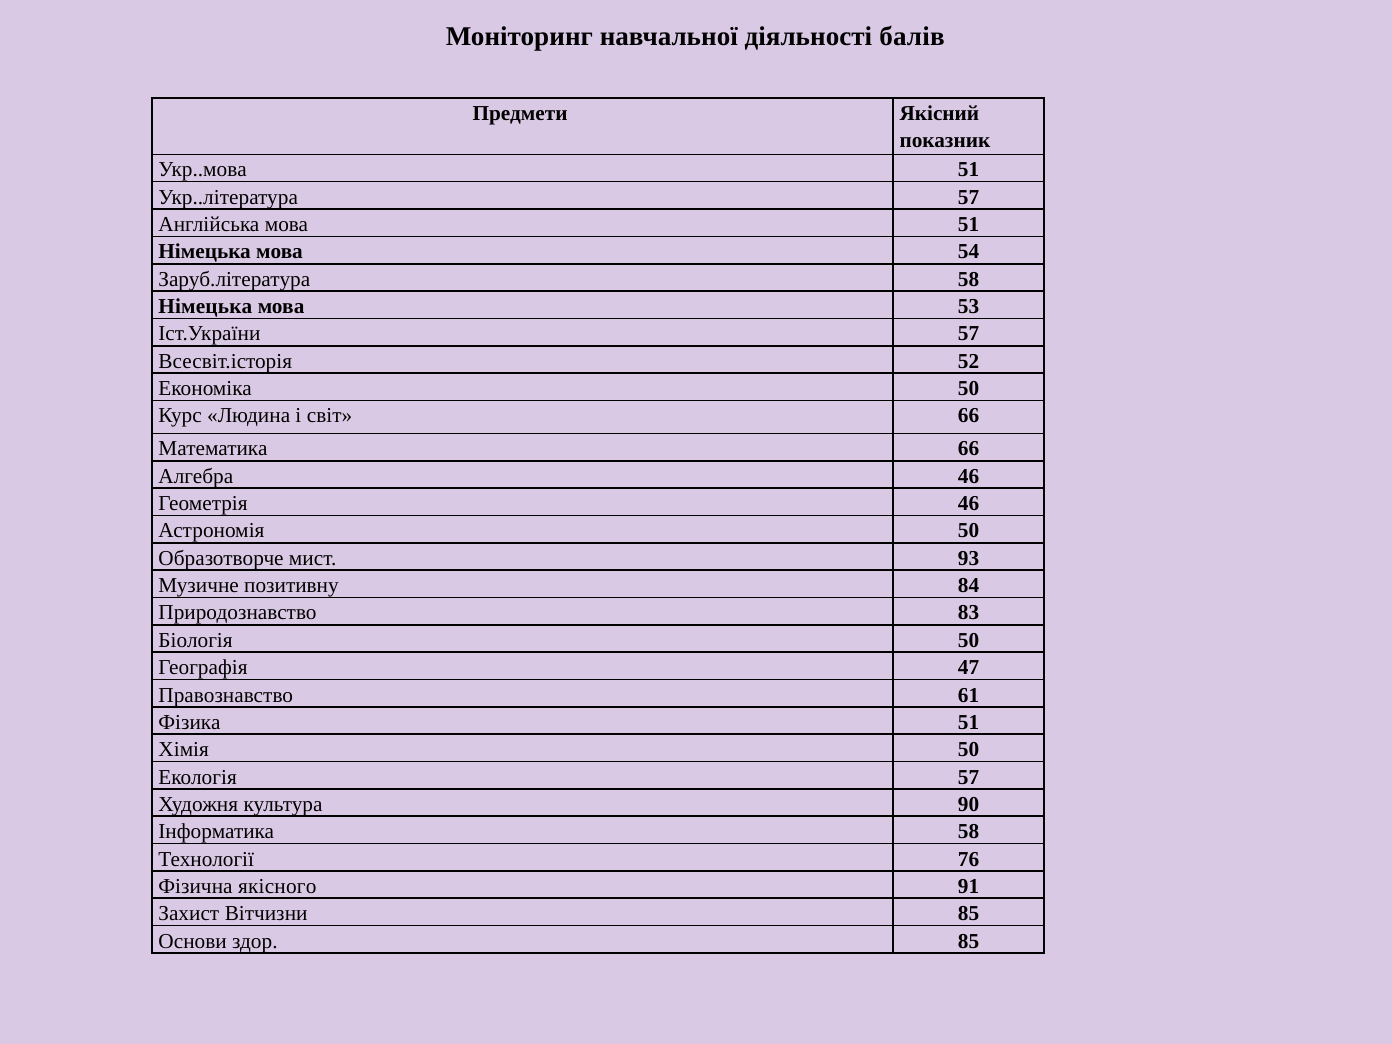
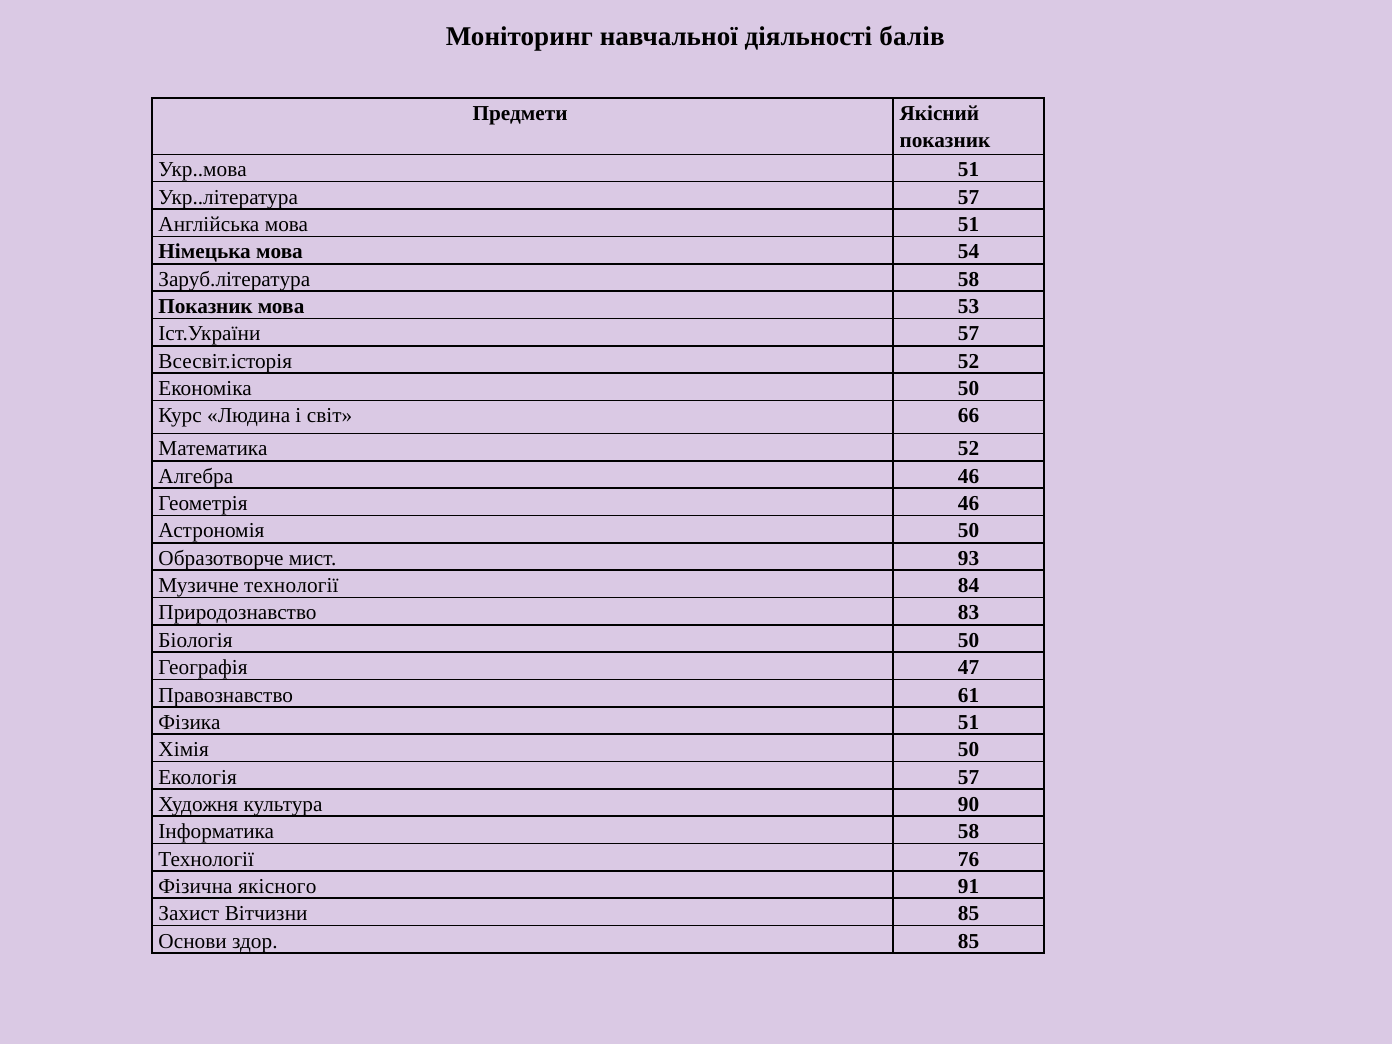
Німецька: Німецька -> Показник (206, 307)
Математика 66: 66 -> 52 (969, 449)
Музичне позитивну: позитивну -> технології (291, 586)
